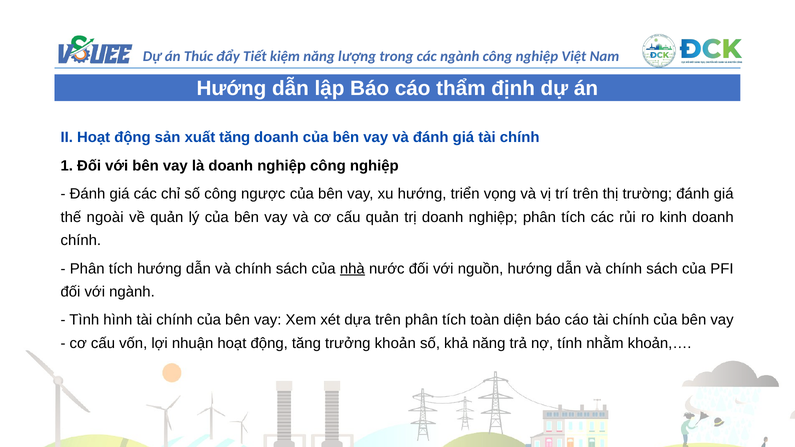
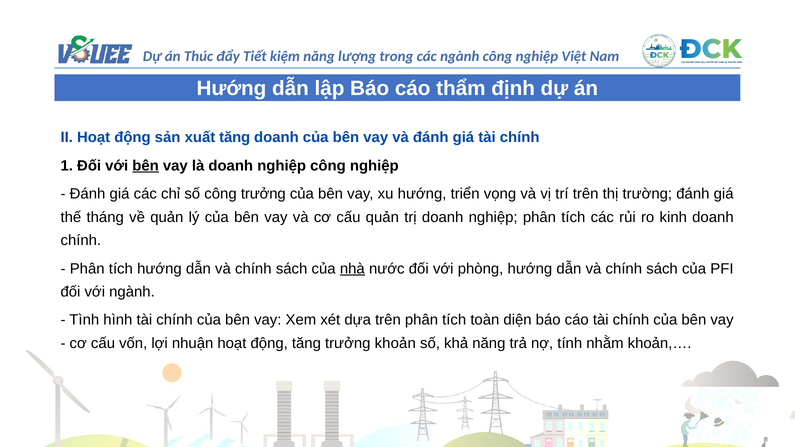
bên underline: none -> present (146, 166)
công ngược: ngược -> trưởng (263, 194)
ngoài: ngoài -> tháng (105, 217)
nguồn: nguồn -> phòng (481, 269)
